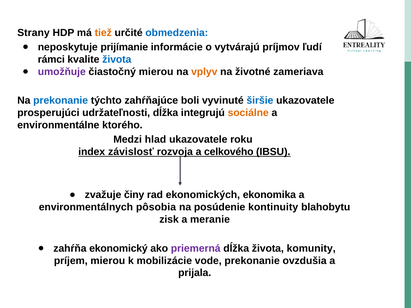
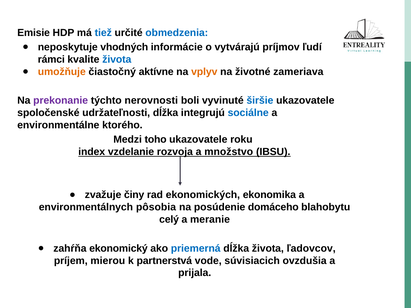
Strany: Strany -> Emisie (34, 33)
tiež colour: orange -> blue (103, 33)
prijímanie: prijímanie -> vhodných (124, 47)
umožňuje colour: purple -> orange (62, 72)
čiastočný mierou: mierou -> aktívne (156, 72)
prekonanie colour: blue -> purple (61, 101)
zahŕňajúce: zahŕňajúce -> nerovnosti (151, 101)
prosperujúci: prosperujúci -> spoločenské (48, 113)
sociálne colour: orange -> blue (248, 113)
hlad: hlad -> toho (156, 140)
závislosť: závislosť -> vzdelanie (131, 152)
celkového: celkového -> množstvo (229, 152)
kontinuity: kontinuity -> domáceho (273, 207)
zisk: zisk -> celý (169, 220)
priemerná colour: purple -> blue (196, 249)
komunity: komunity -> ľadovcov (311, 249)
mobilizácie: mobilizácie -> partnerstvá (164, 261)
vode prekonanie: prekonanie -> súvisiacich (252, 261)
